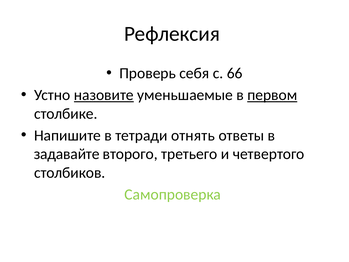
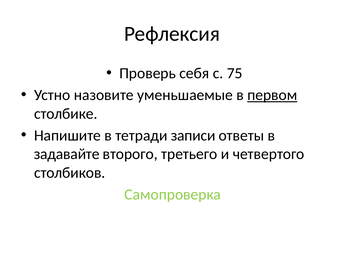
66: 66 -> 75 (235, 73)
назовите underline: present -> none (104, 95)
отнять: отнять -> записи (193, 135)
